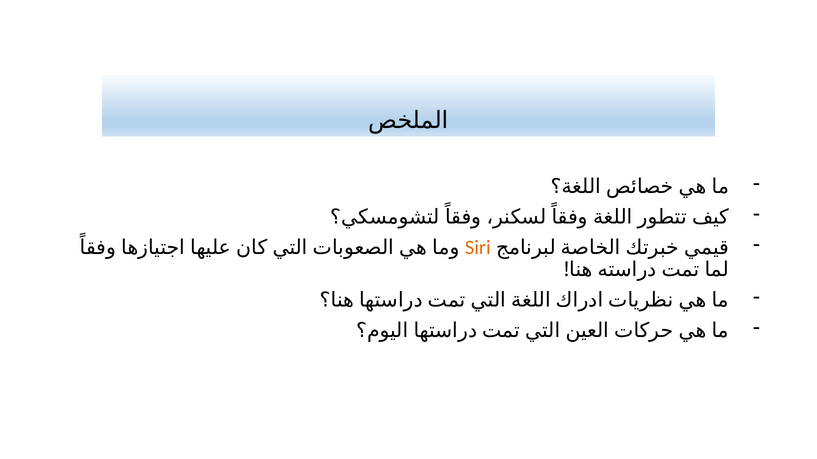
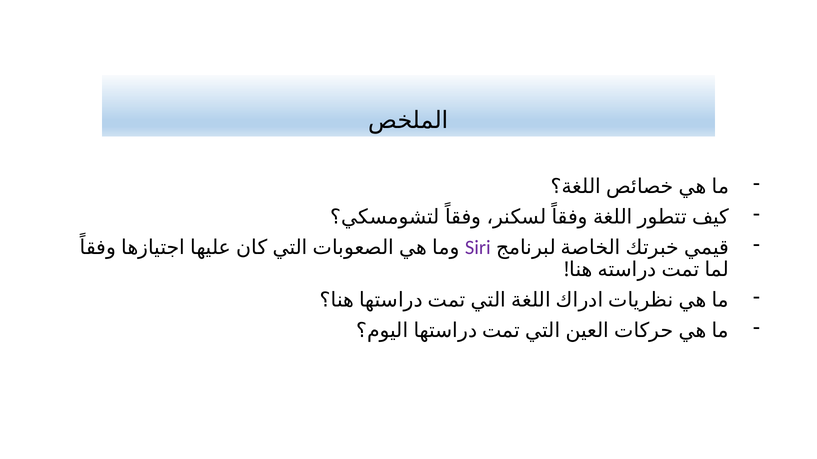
Siri colour: orange -> purple (478, 248)
